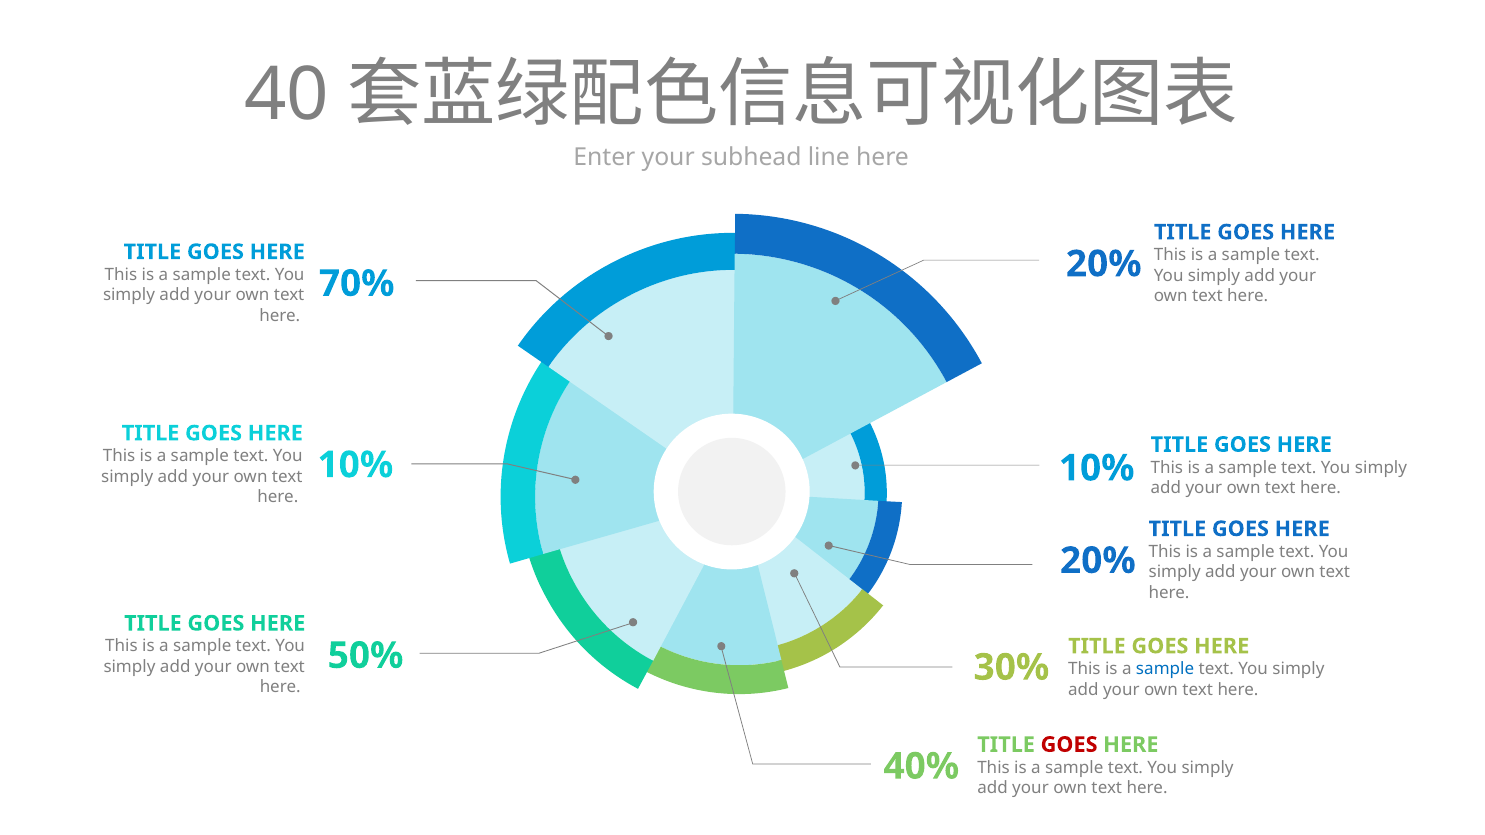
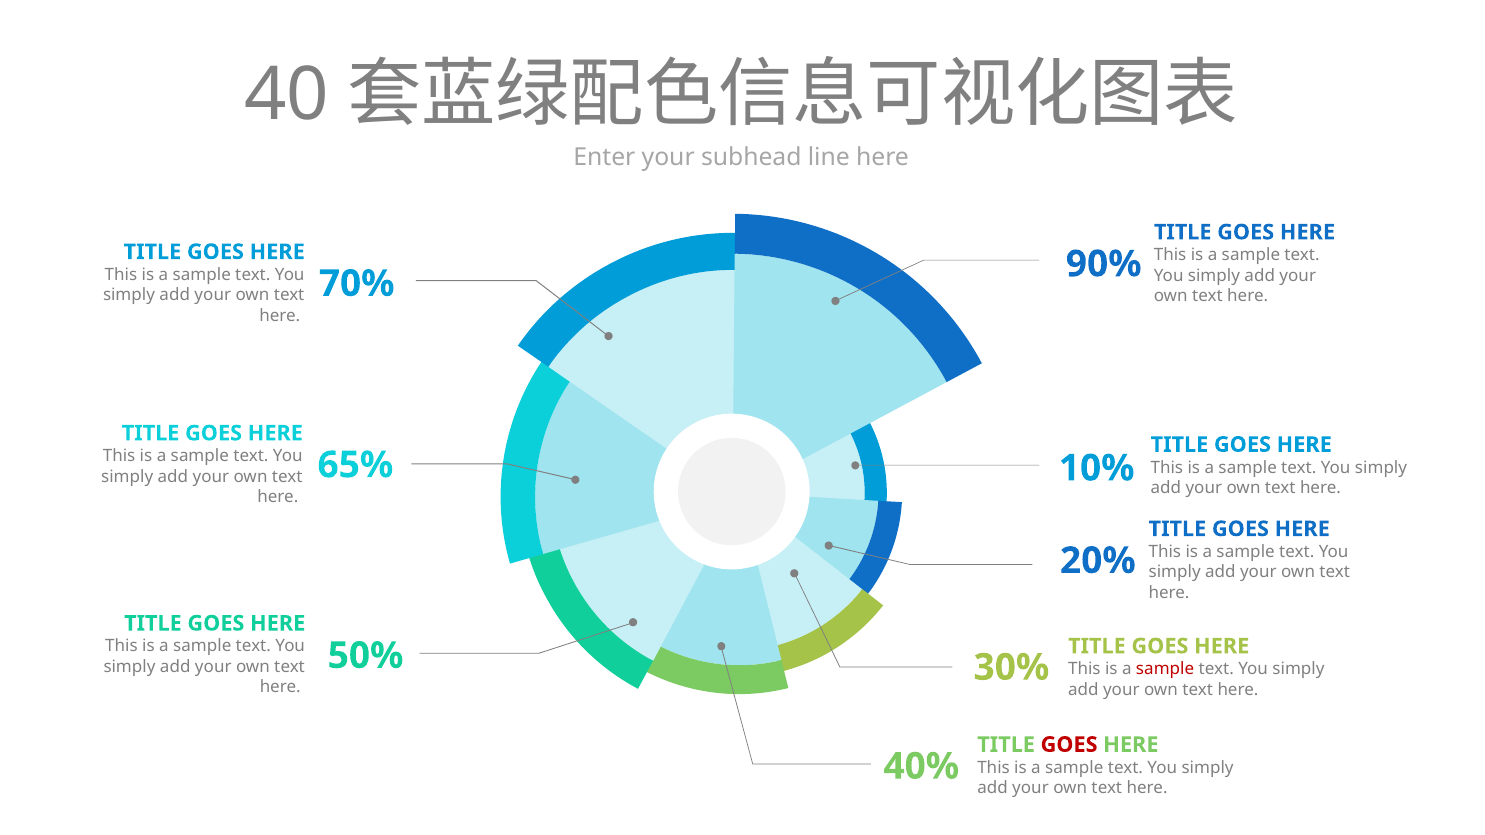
20%: 20% -> 90% (1104, 264)
10%: 10% -> 65% (355, 465)
sample colour: blue -> red (1165, 669)
